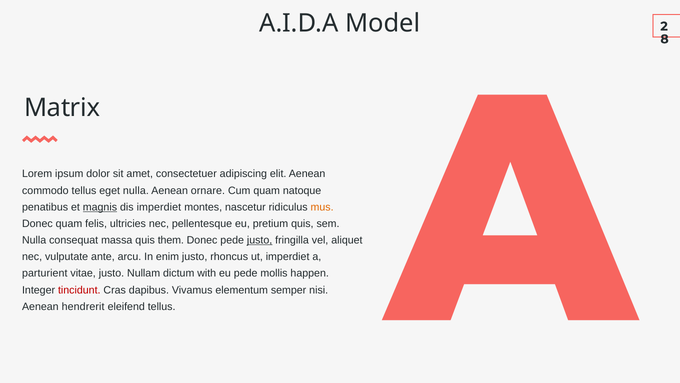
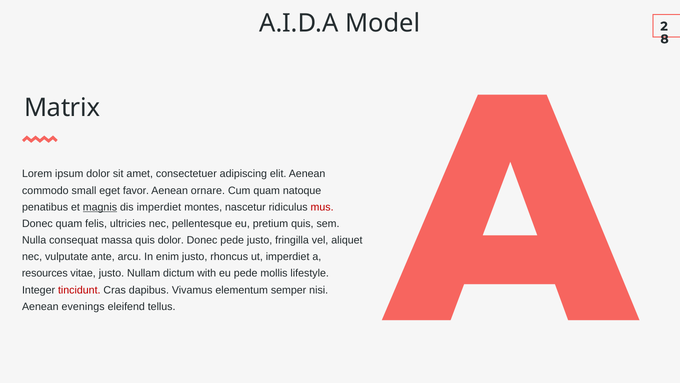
commodo tellus: tellus -> small (84, 190)
eget nulla: nulla -> favor (136, 190)
mus colour: orange -> red (322, 207)
quis them: them -> dolor (171, 240)
justo underline: present -> none (260, 240)
parturient: parturient -> resources (45, 273)
happen: happen -> lifestyle (310, 273)
hendrerit: hendrerit -> evenings (83, 306)
